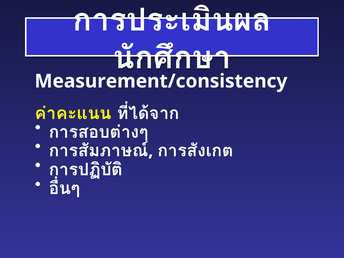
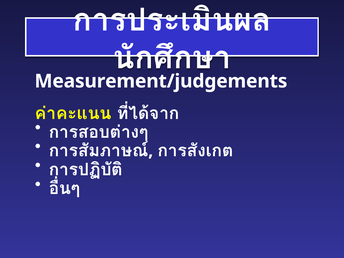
Measurement/consistency: Measurement/consistency -> Measurement/judgements (161, 81)
